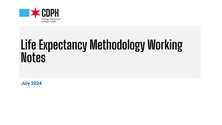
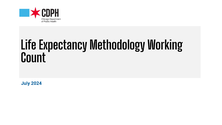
Notes: Notes -> Count (33, 58)
